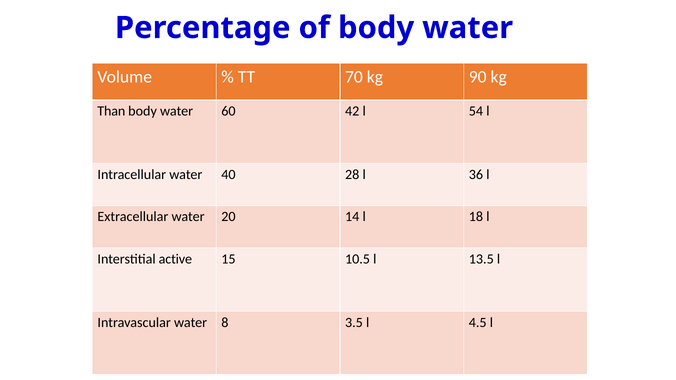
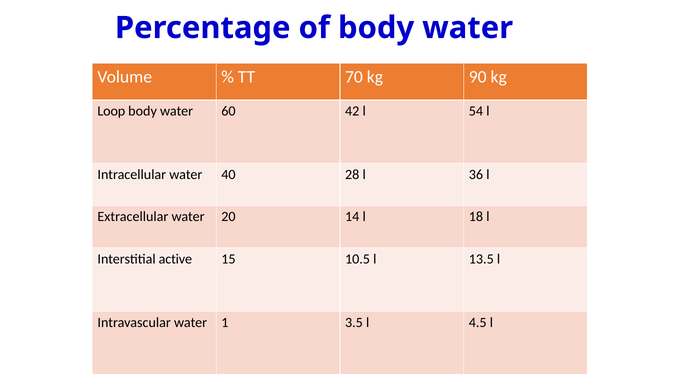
Than: Than -> Loop (111, 111)
8: 8 -> 1 (225, 323)
